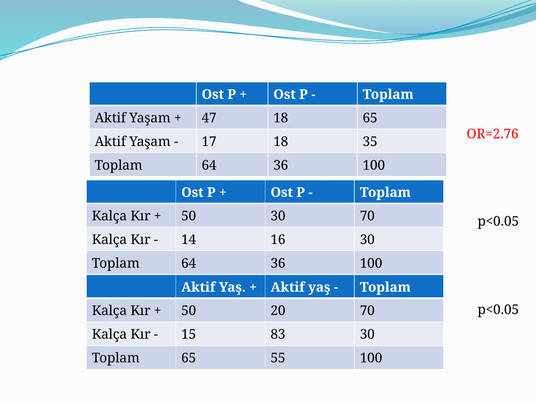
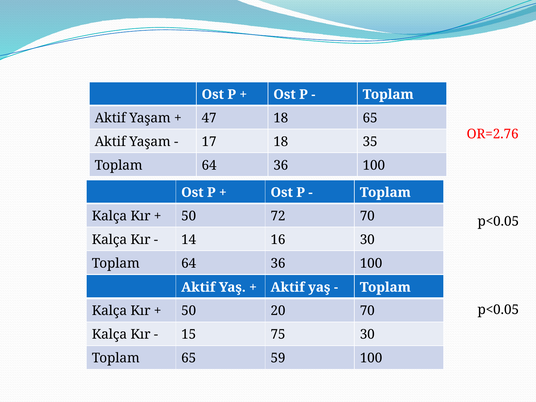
50 30: 30 -> 72 (278, 216)
83: 83 -> 75 (278, 335)
55: 55 -> 59 (278, 358)
